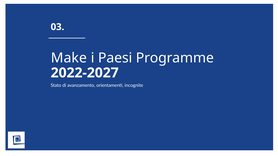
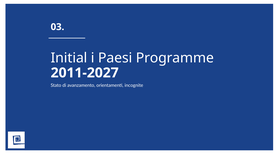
Make: Make -> Initial (69, 58)
2022-2027: 2022-2027 -> 2011-2027 (85, 73)
